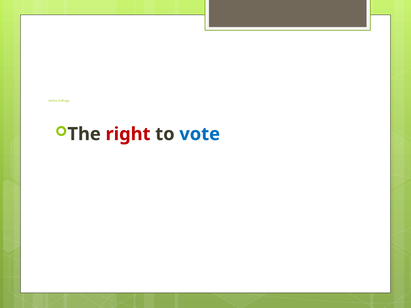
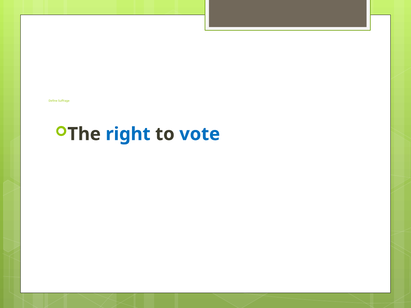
right colour: red -> blue (128, 134)
